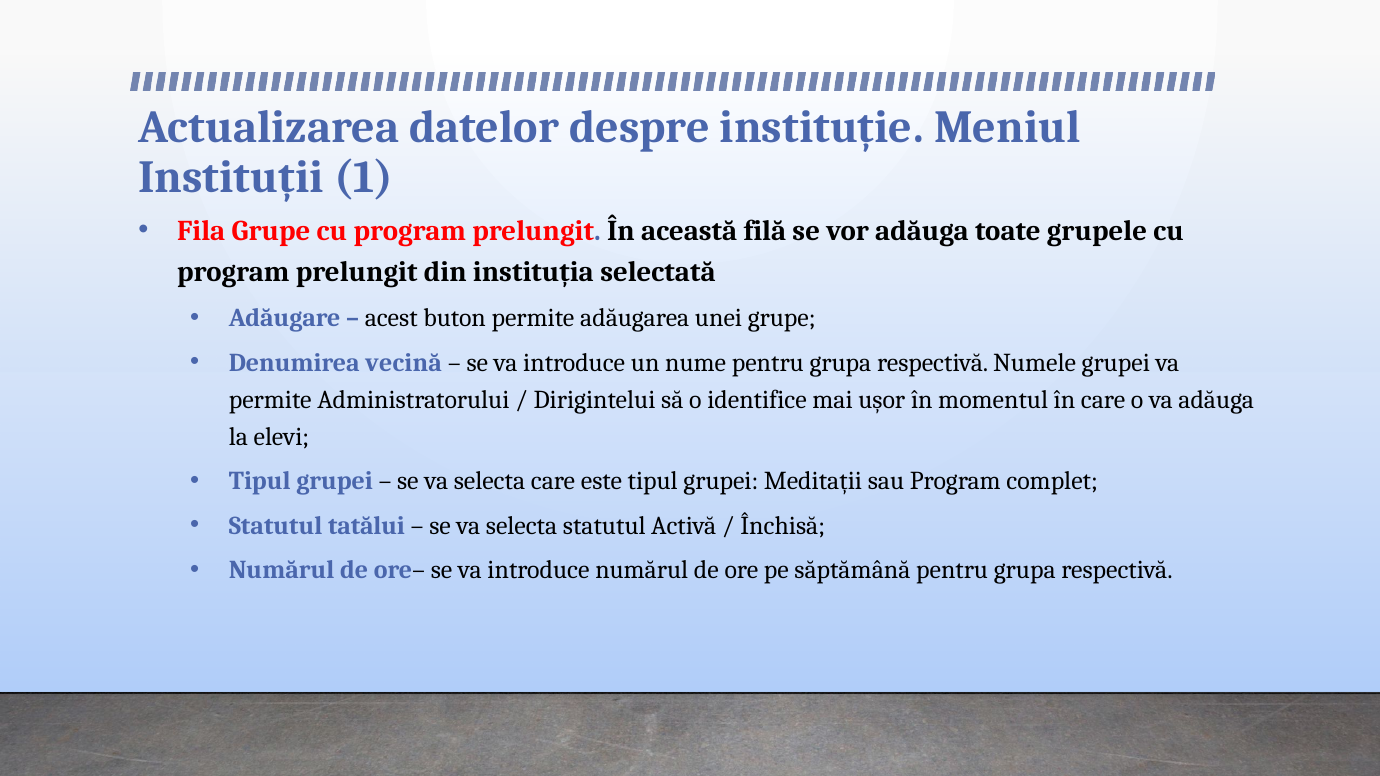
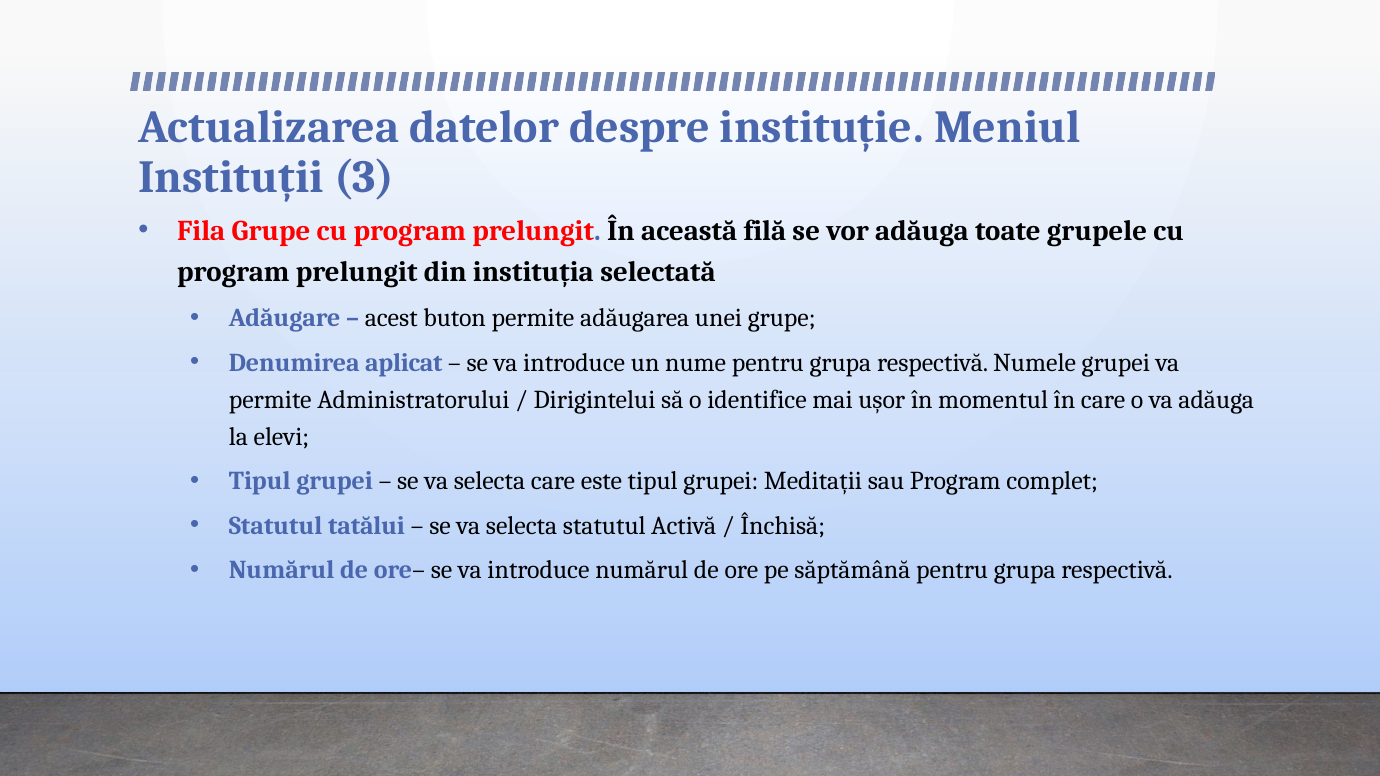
1: 1 -> 3 (364, 177)
vecină: vecină -> aplicat (404, 363)
